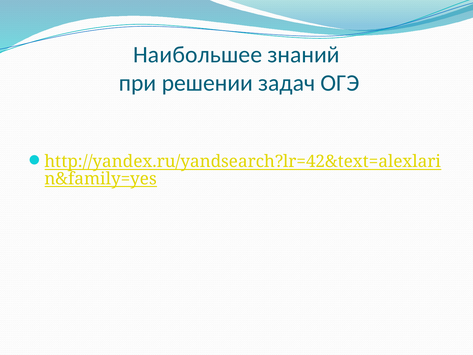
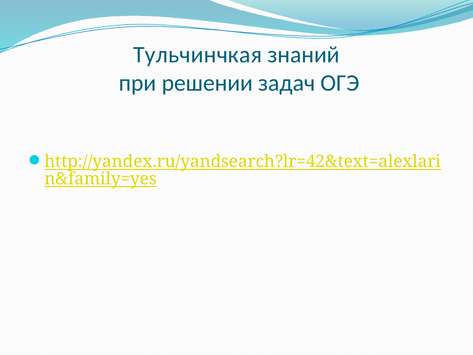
Наибольшее: Наибольшее -> Тульчинчкая (198, 55)
